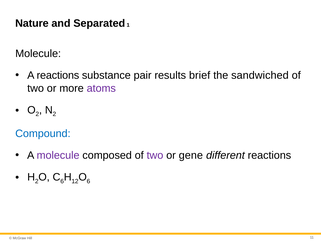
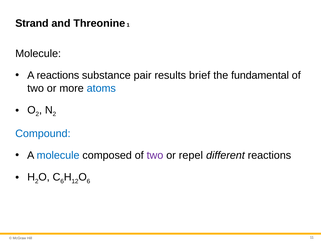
Nature: Nature -> Strand (32, 23)
Separated: Separated -> Threonine (99, 23)
sandwiched: sandwiched -> fundamental (260, 75)
atoms colour: purple -> blue (101, 88)
molecule colour: purple -> blue (58, 155)
gene: gene -> repel (191, 155)
